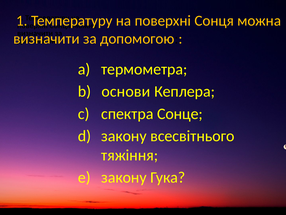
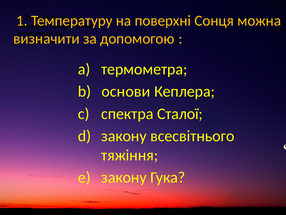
Сонце: Сонце -> Сталої (180, 114)
